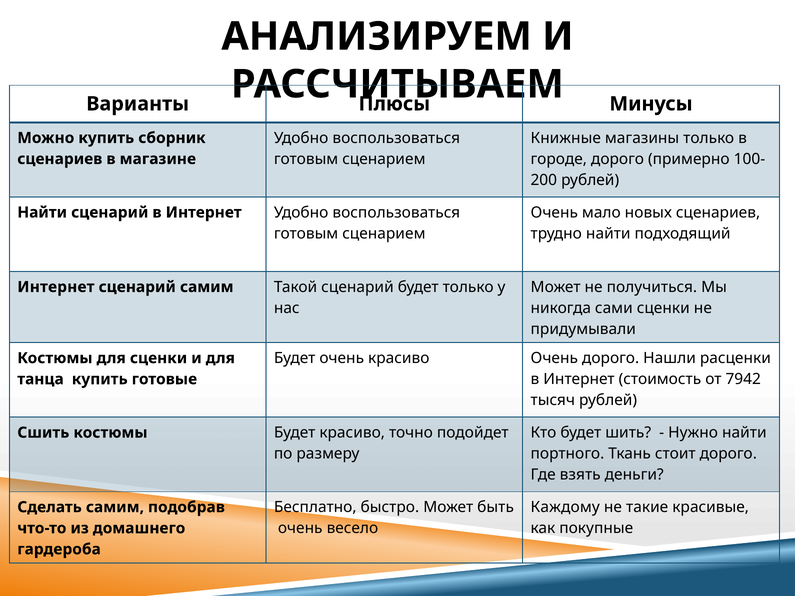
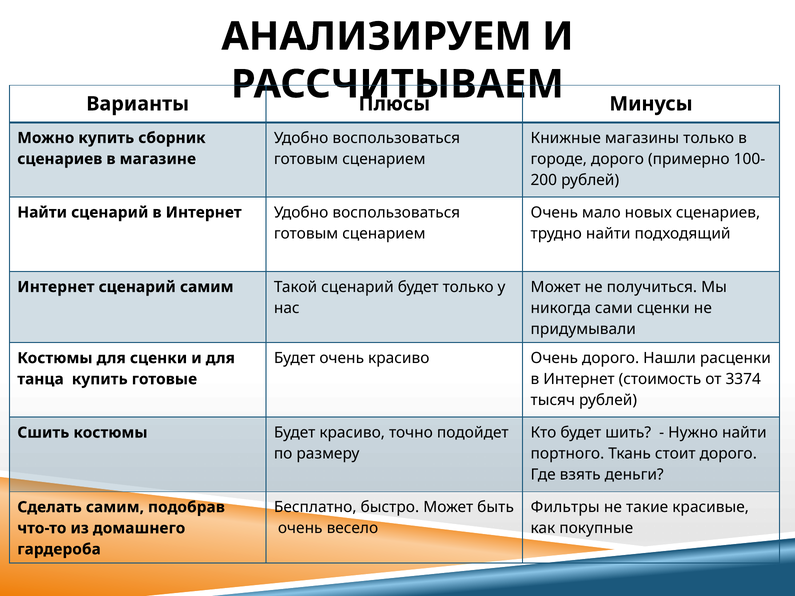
7942: 7942 -> 3374 (743, 379)
Каждому: Каждому -> Фильтры (565, 507)
